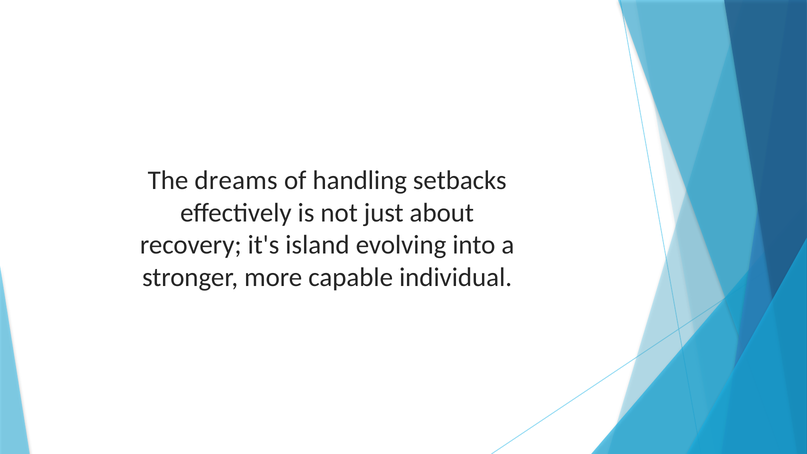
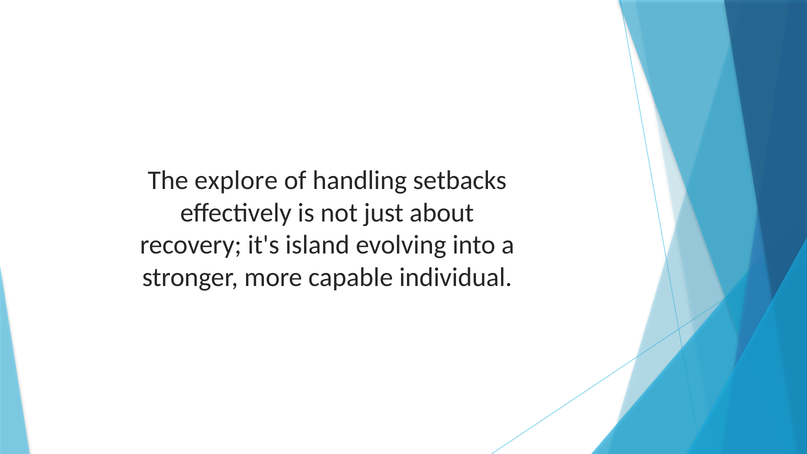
dreams: dreams -> explore (236, 180)
